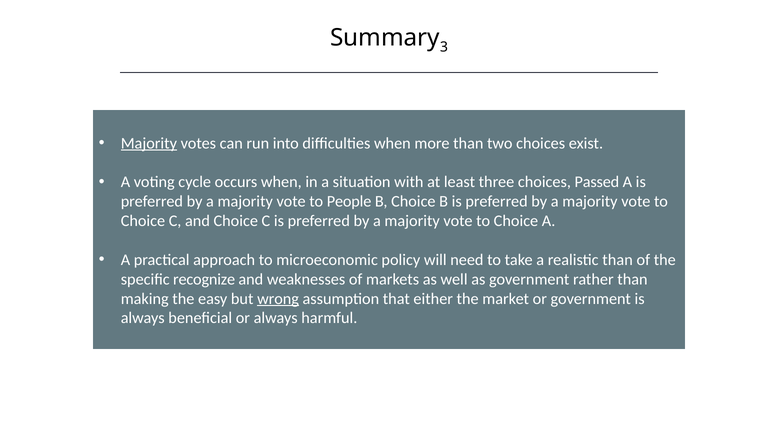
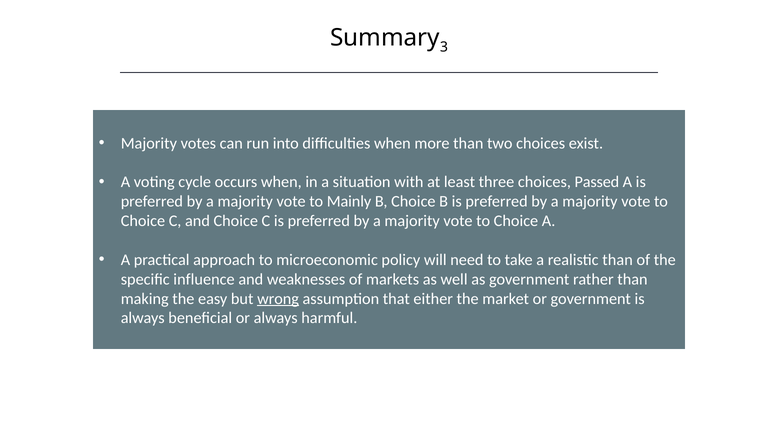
Majority underline: present -> none (149, 143)
People: People -> Mainly (349, 202)
recognize: recognize -> influence (204, 280)
